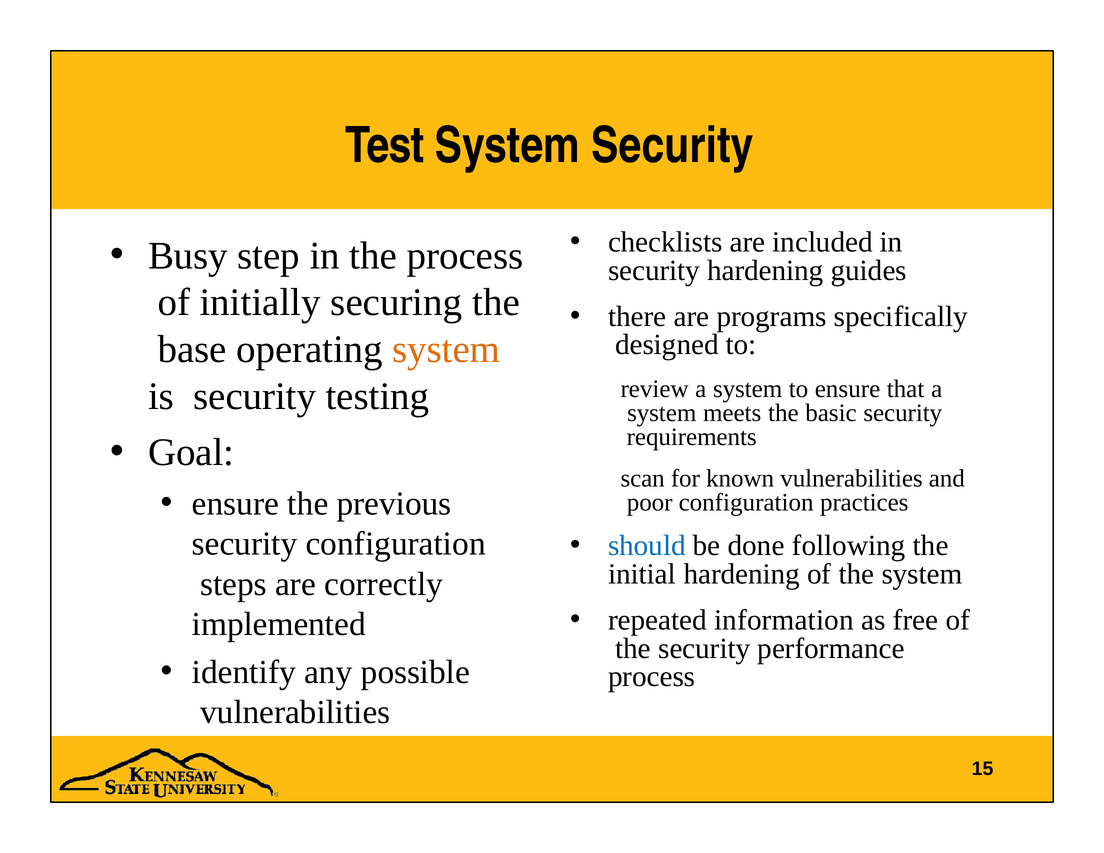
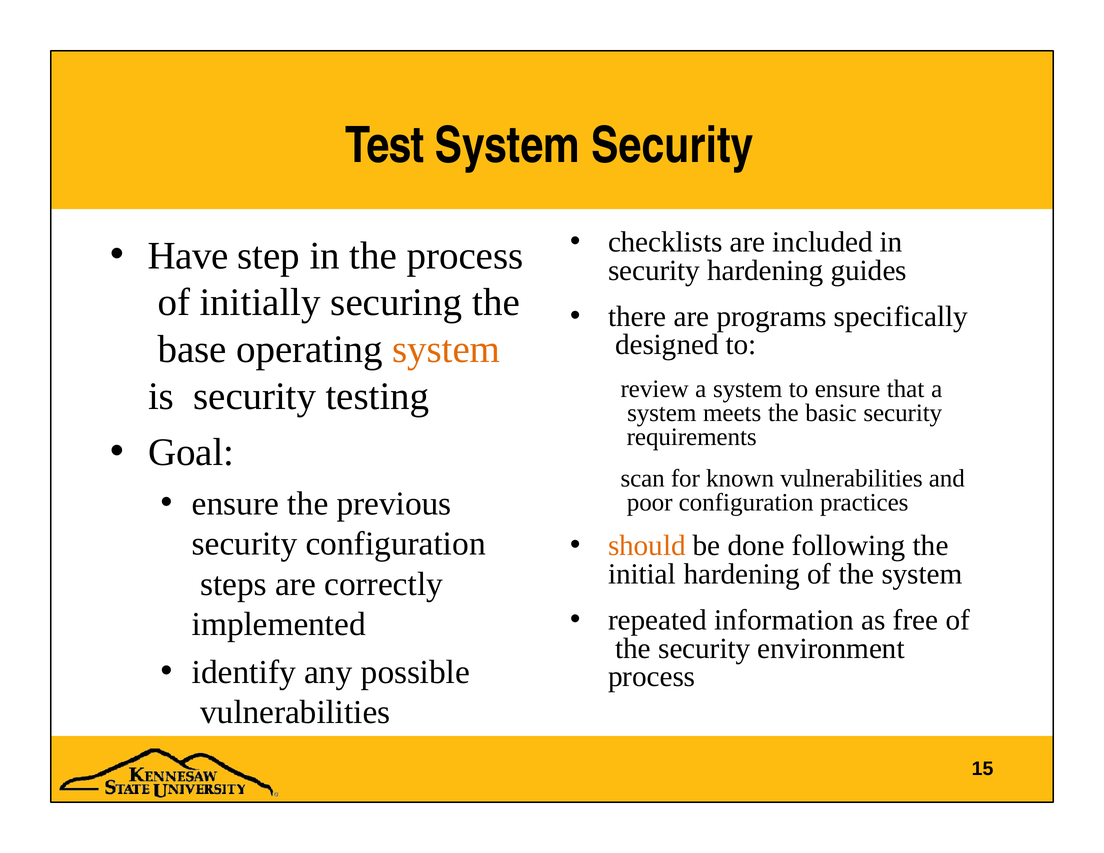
Busy: Busy -> Have (188, 256)
should colour: blue -> orange (647, 546)
performance: performance -> environment (831, 649)
